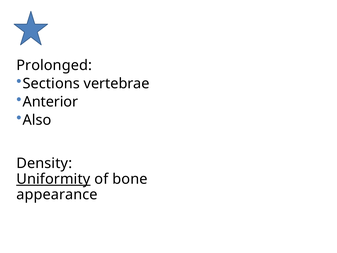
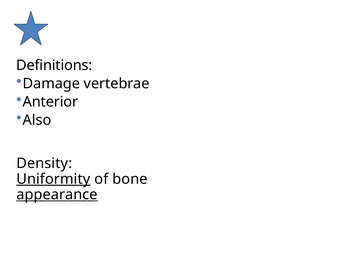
Prolonged: Prolonged -> Definitions (54, 65)
Sections: Sections -> Damage (51, 84)
appearance underline: none -> present (57, 194)
